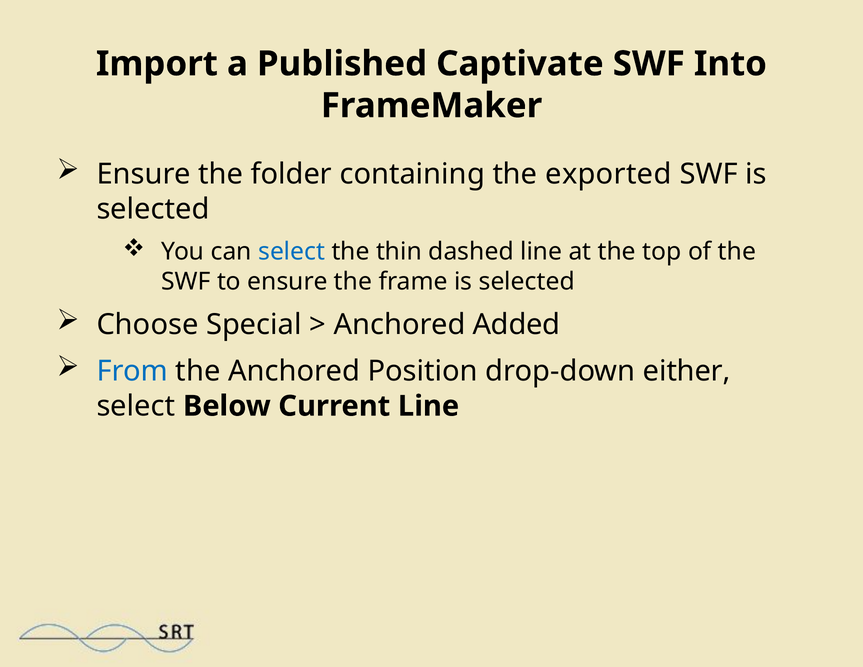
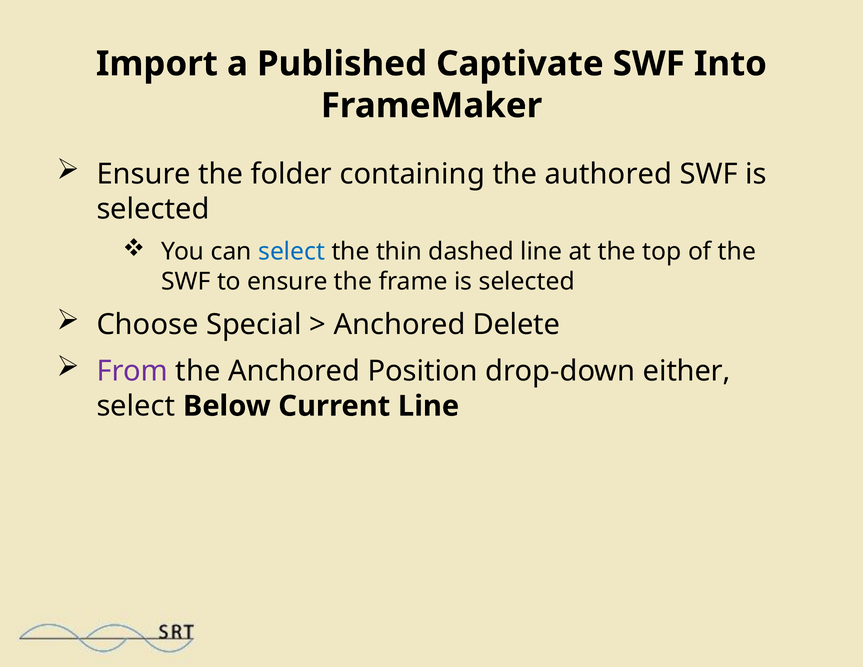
exported: exported -> authored (608, 174)
Added: Added -> Delete (516, 325)
From colour: blue -> purple (132, 371)
